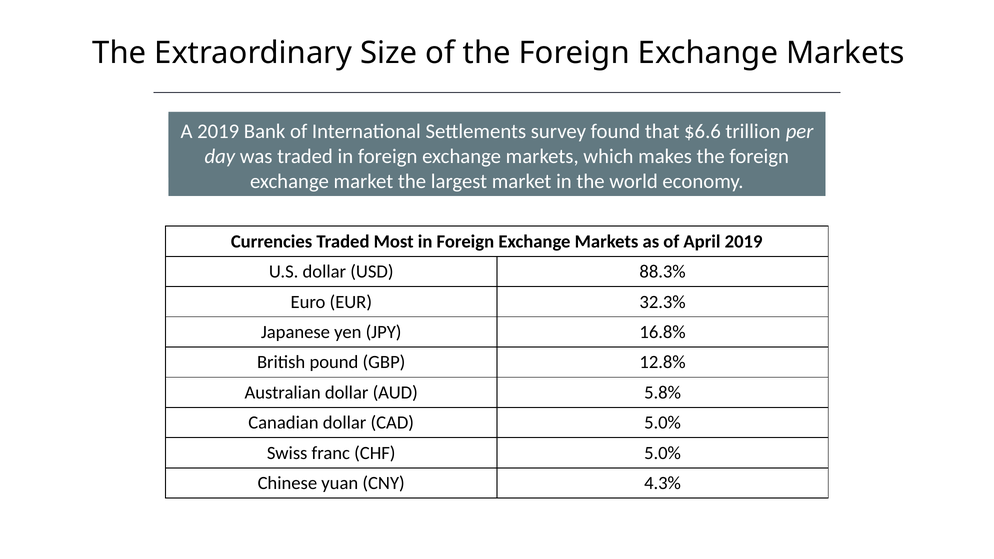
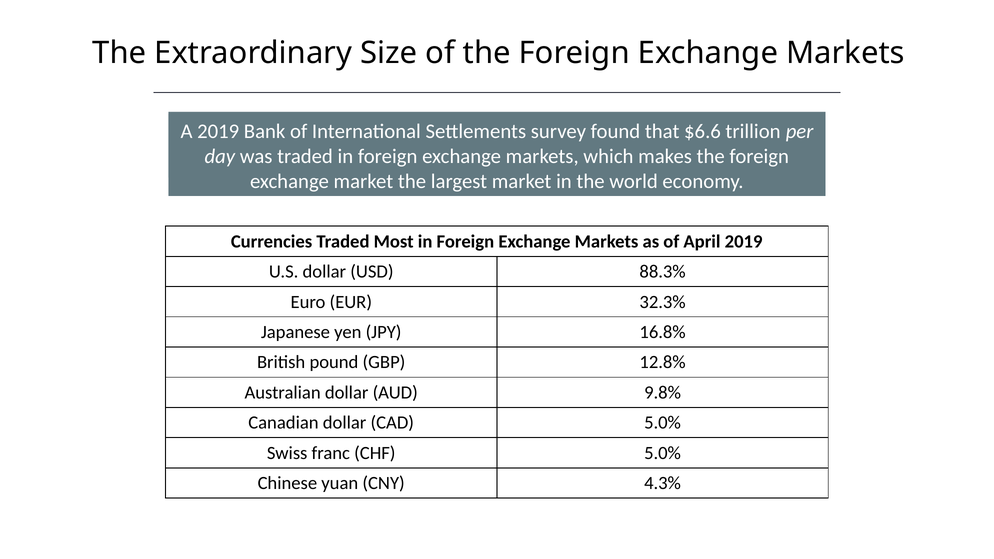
5.8%: 5.8% -> 9.8% (663, 393)
